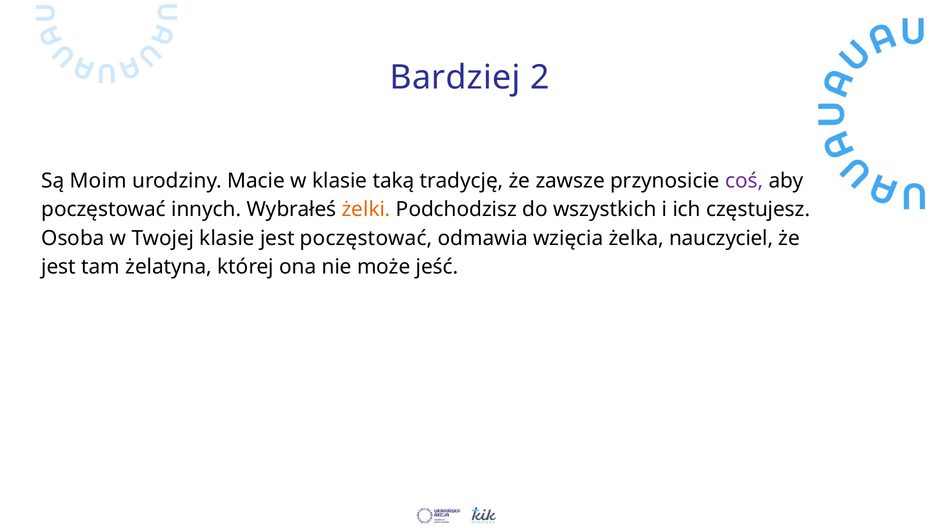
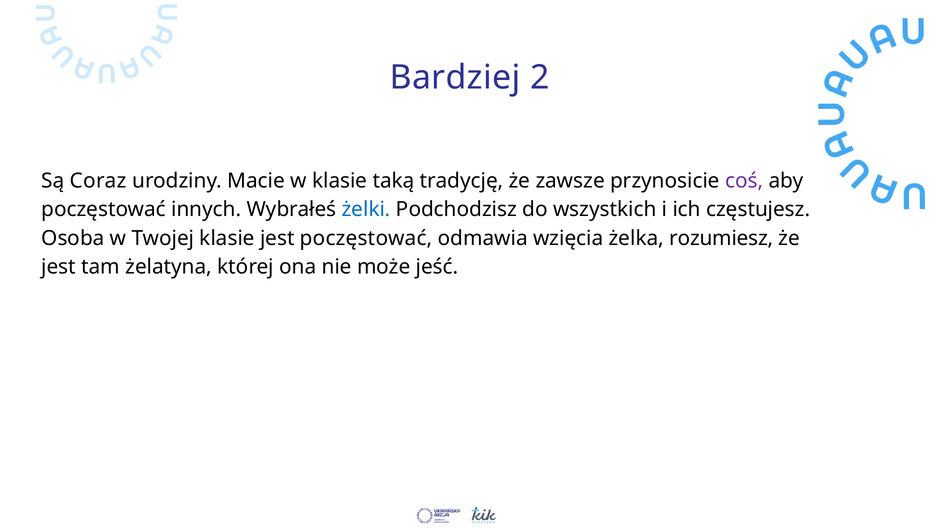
Moim: Moim -> Coraz (98, 181)
żelki colour: orange -> blue (366, 210)
nauczyciel: nauczyciel -> rozumiesz (721, 238)
